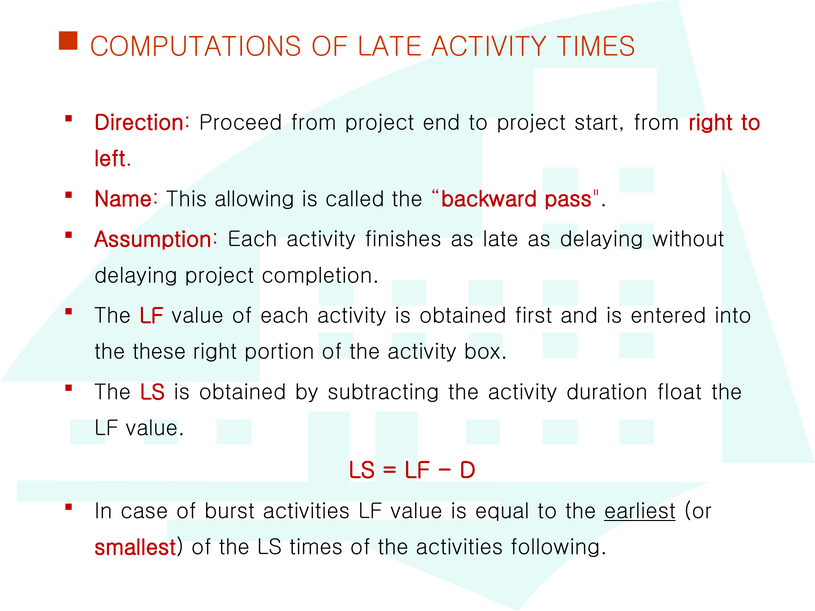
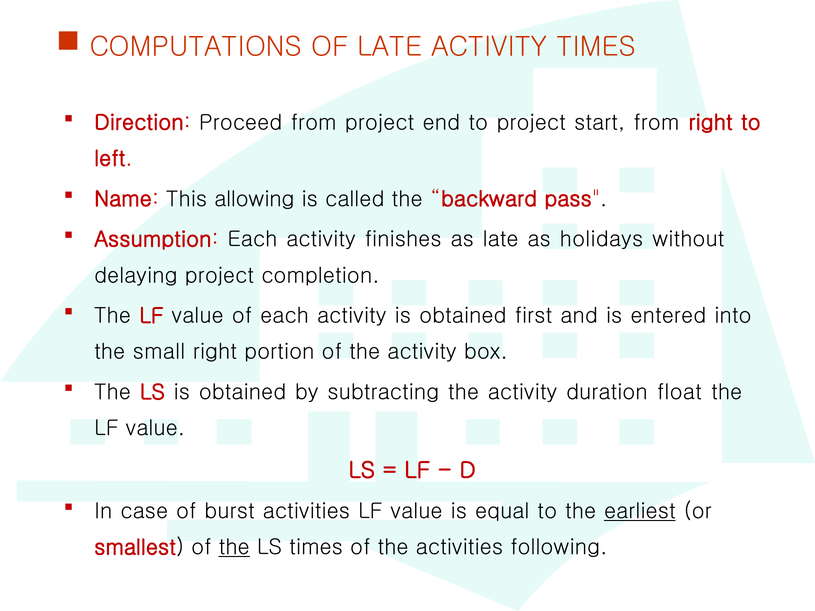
as delaying: delaying -> holidays (602, 239)
these: these -> small (159, 352)
the underline: none -> present (234, 548)
